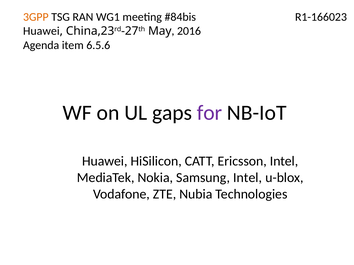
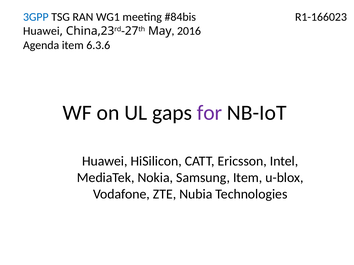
3GPP colour: orange -> blue (36, 17)
6.5.6: 6.5.6 -> 6.3.6 (98, 45)
Samsung Intel: Intel -> Item (248, 178)
